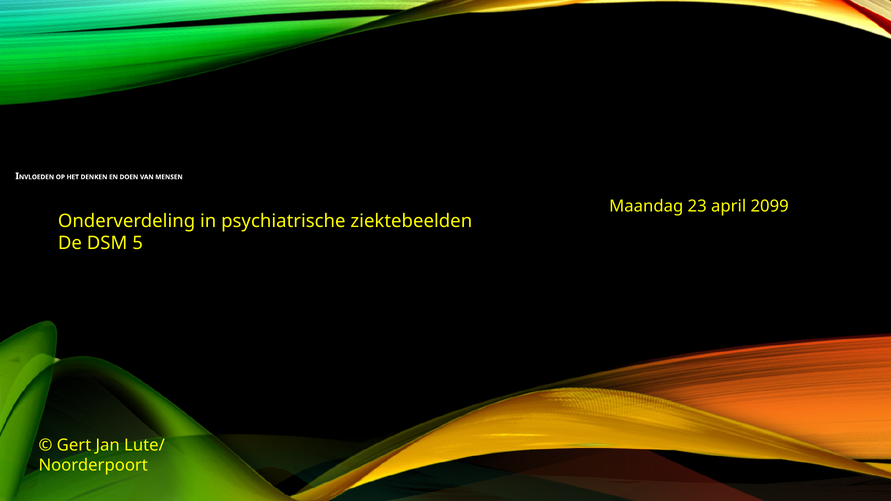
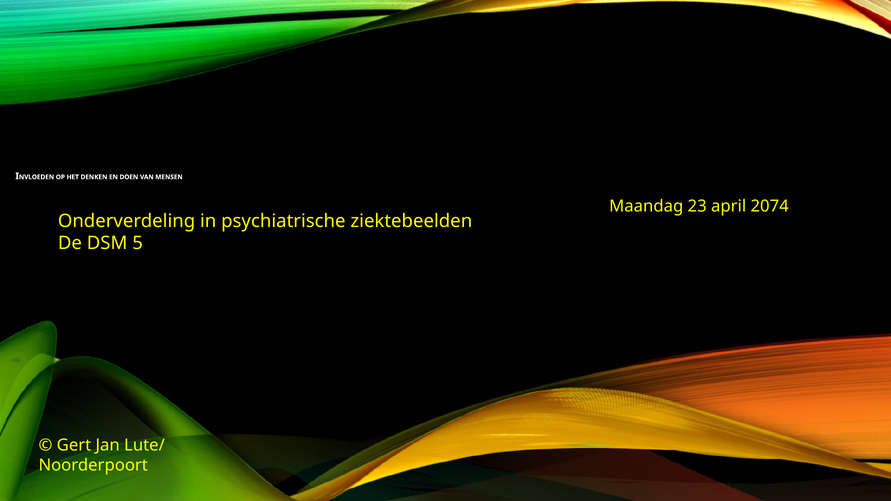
2099: 2099 -> 2074 (770, 207)
